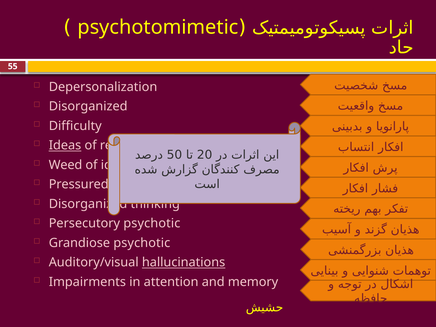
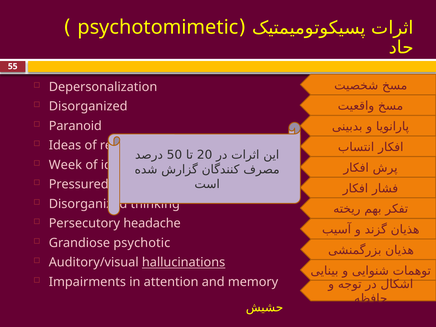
Difficulty: Difficulty -> Paranoid (75, 126)
Ideas underline: present -> none (65, 145)
Weed: Weed -> Week (65, 165)
Persecutory psychotic: psychotic -> headache (152, 223)
